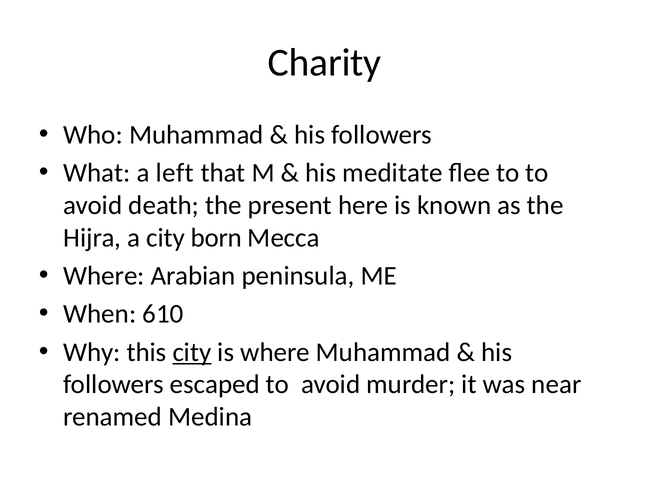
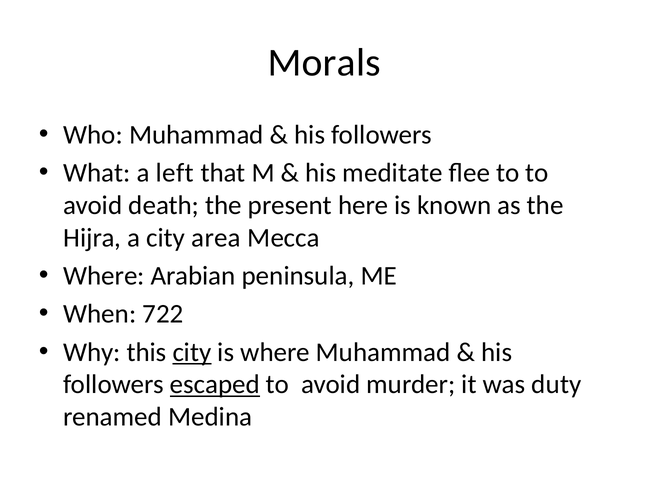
Charity: Charity -> Morals (324, 63)
born: born -> area (216, 238)
610: 610 -> 722 (163, 315)
escaped underline: none -> present (215, 385)
near: near -> duty (557, 385)
